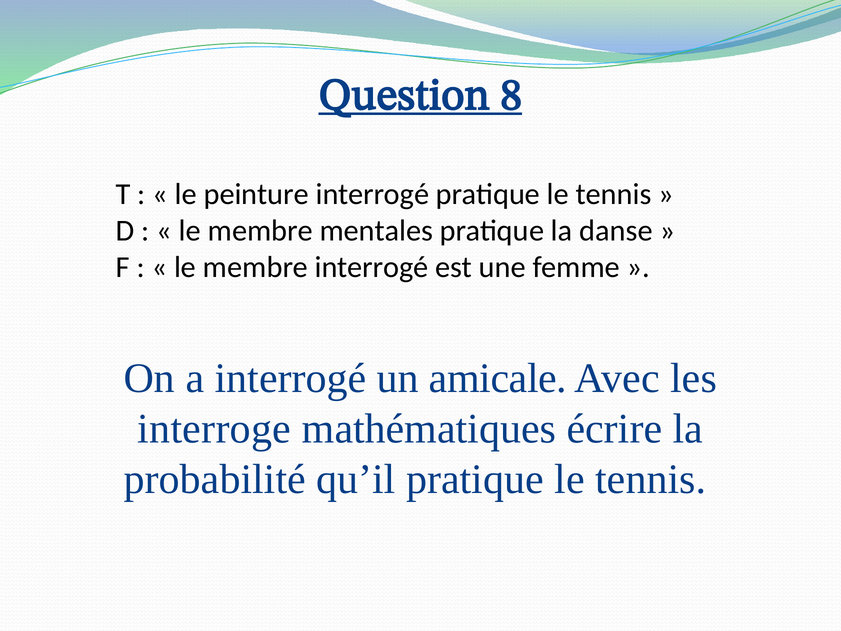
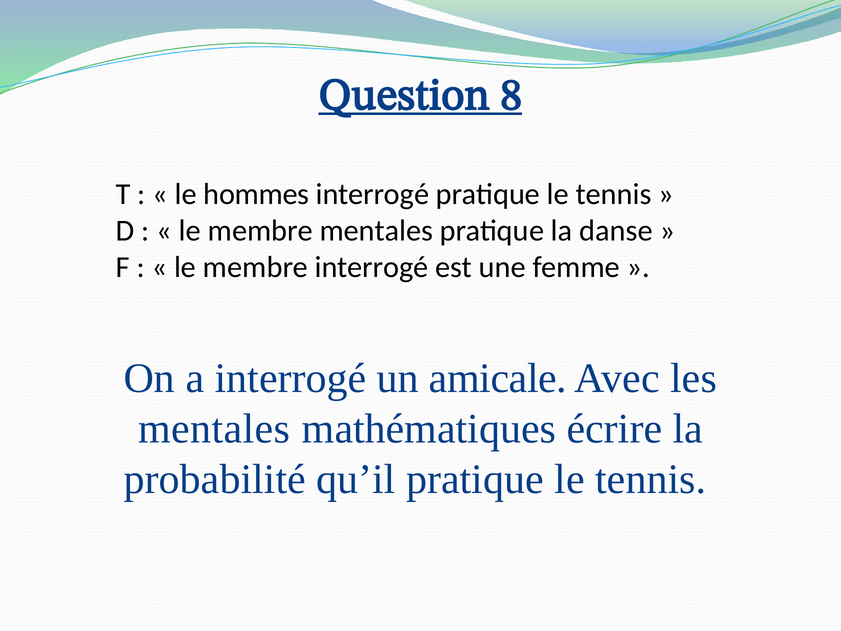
peinture: peinture -> hommes (256, 194)
interroge: interroge -> mentales (214, 429)
